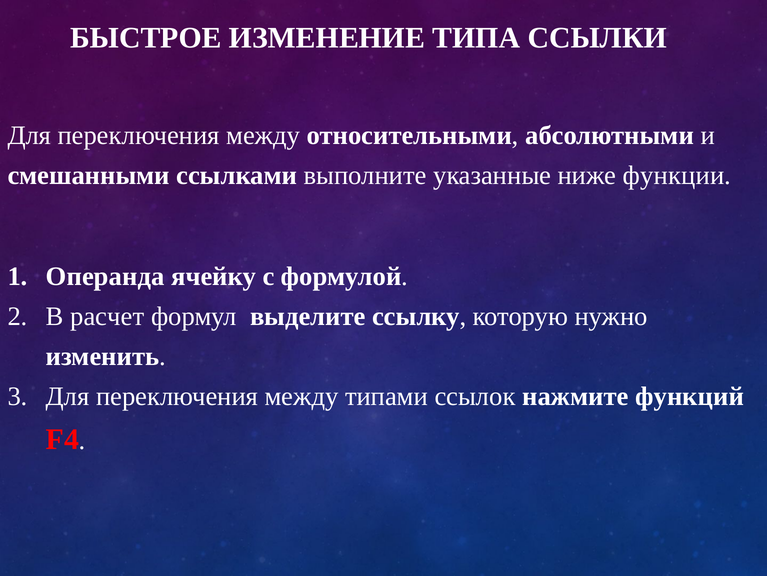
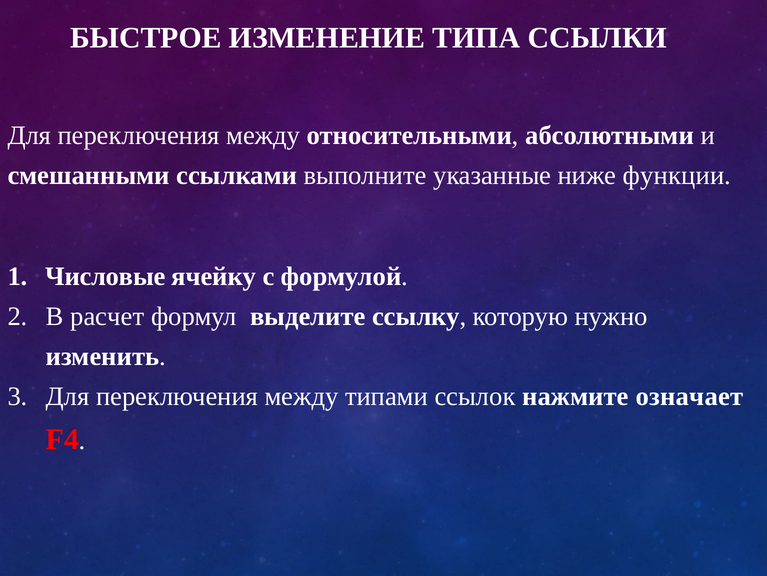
Операнда: Операнда -> Числовые (105, 276)
функций: функций -> означает (690, 396)
